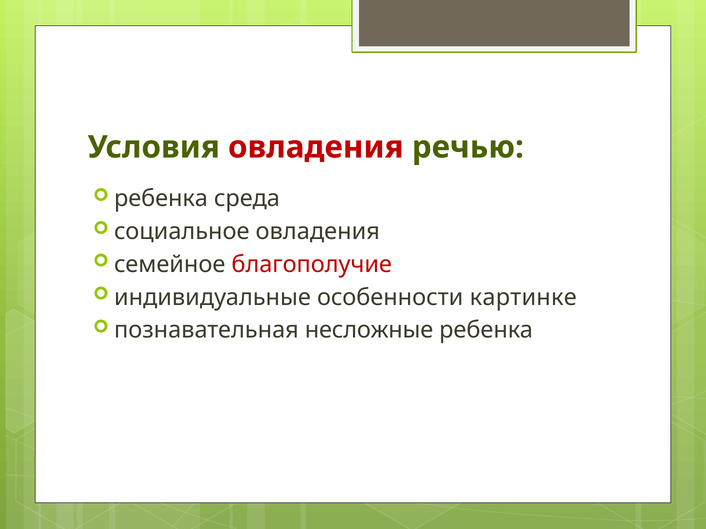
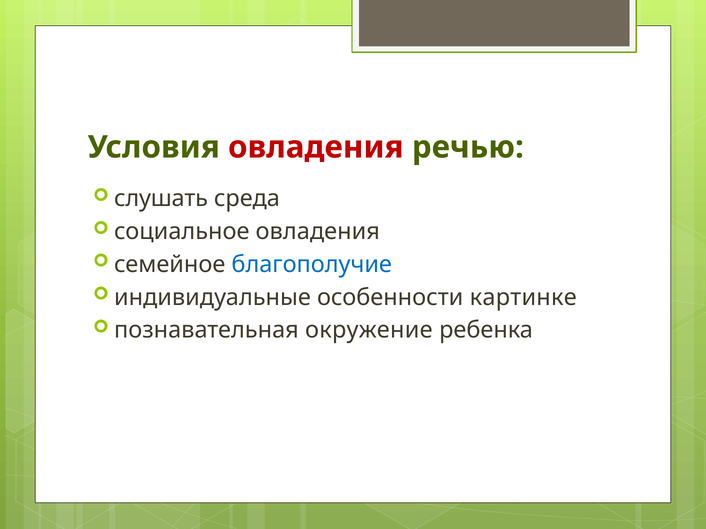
ребенка: ребенка -> слушать (161, 199)
благополучие colour: red -> blue (312, 265)
несложные: несложные -> окружение (369, 330)
